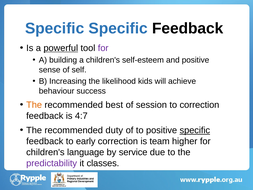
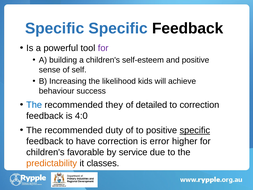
powerful underline: present -> none (61, 48)
The colour: orange -> blue (34, 105)
best: best -> they (114, 105)
session: session -> detailed (151, 105)
4:7: 4:7 -> 4:0 (81, 116)
early: early -> have (86, 141)
team: team -> error (160, 141)
language: language -> favorable (86, 152)
predictability colour: purple -> orange (52, 163)
